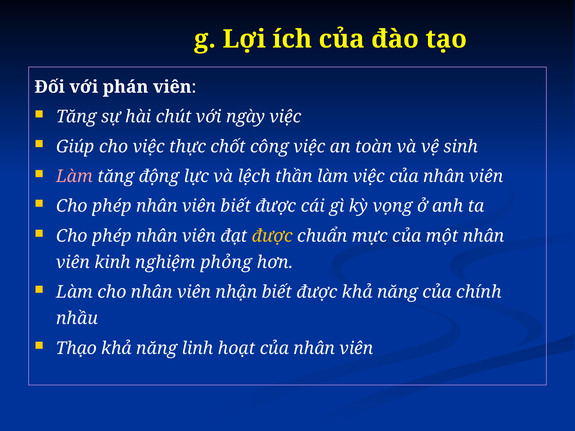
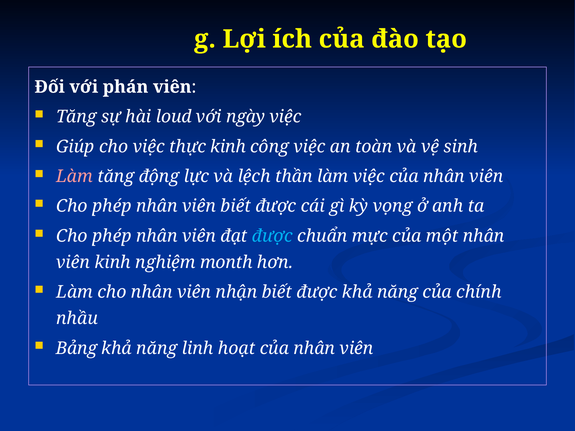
chút: chút -> loud (174, 117)
thực chốt: chốt -> kinh (228, 147)
được colour: yellow -> light blue (272, 236)
phỏng: phỏng -> month (226, 262)
Thạo: Thạo -> Bảng (76, 348)
